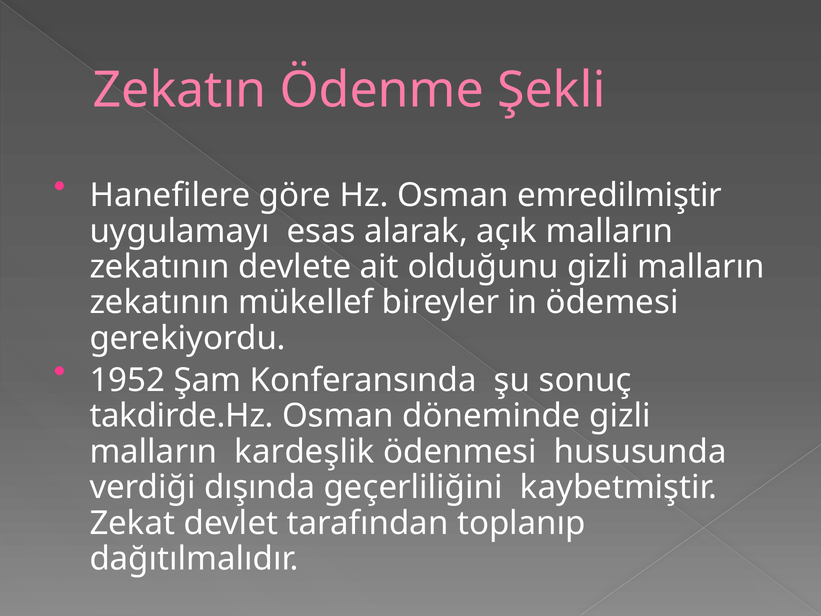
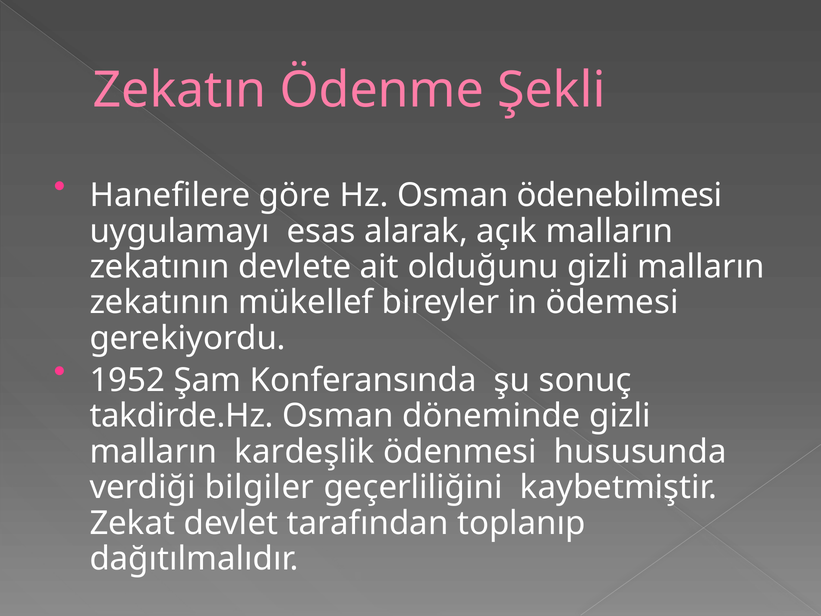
emredilmiştir: emredilmiştir -> ödenebilmesi (620, 195)
dışında: dışında -> bilgiler (259, 487)
